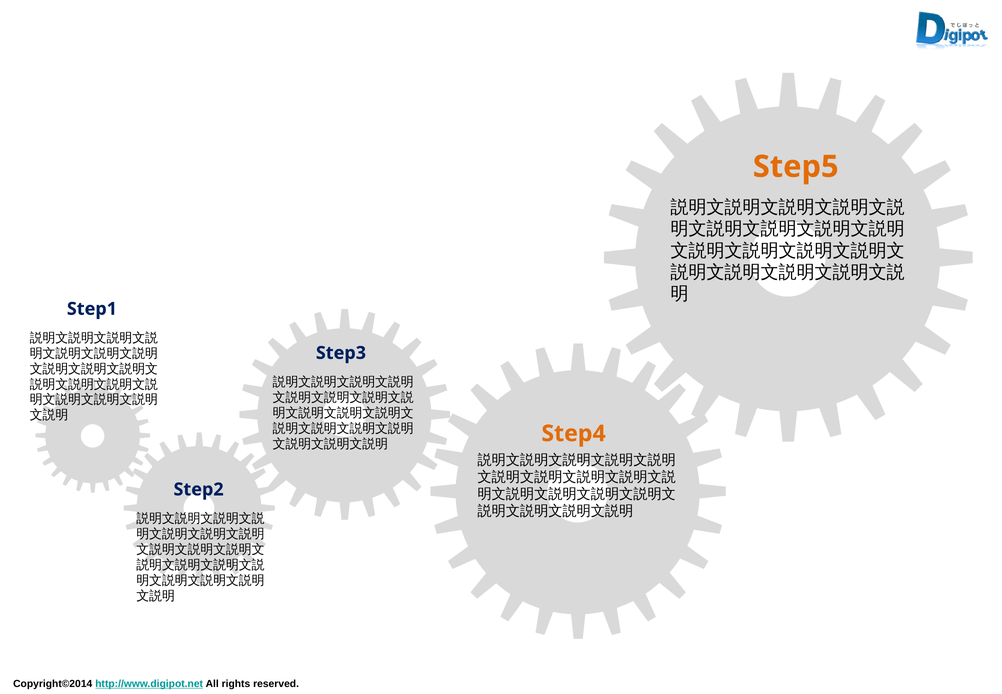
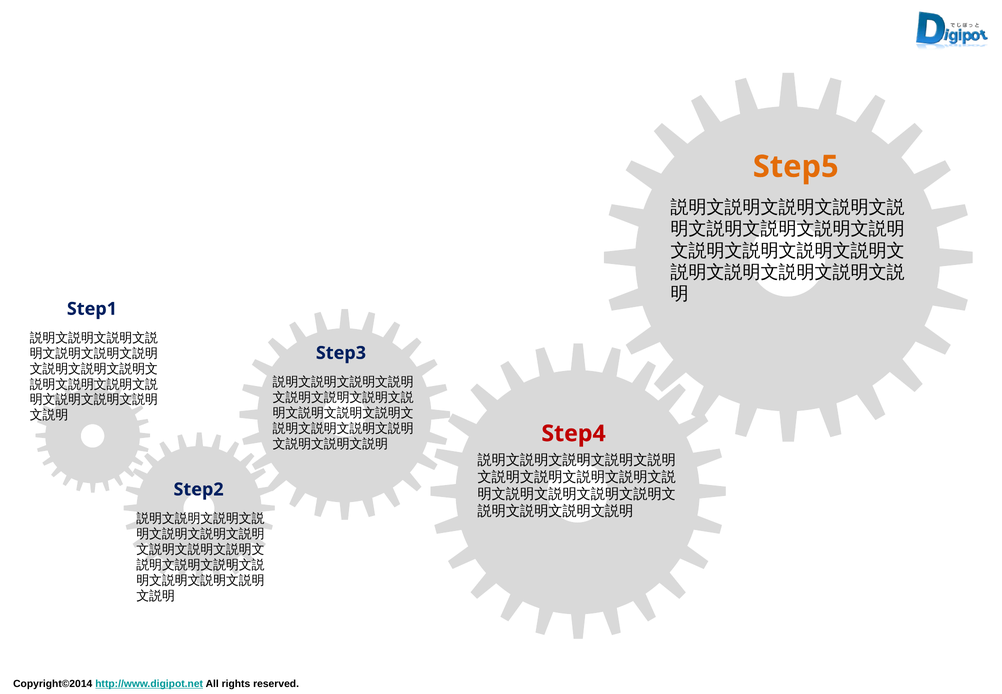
Step4 colour: orange -> red (574, 433)
